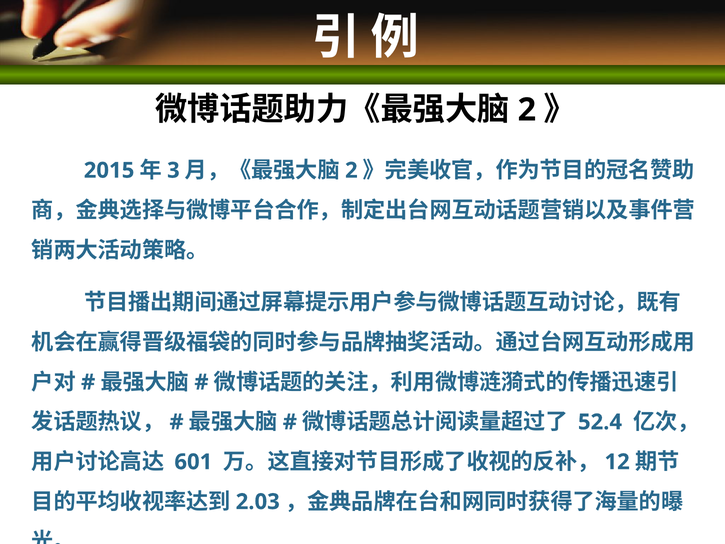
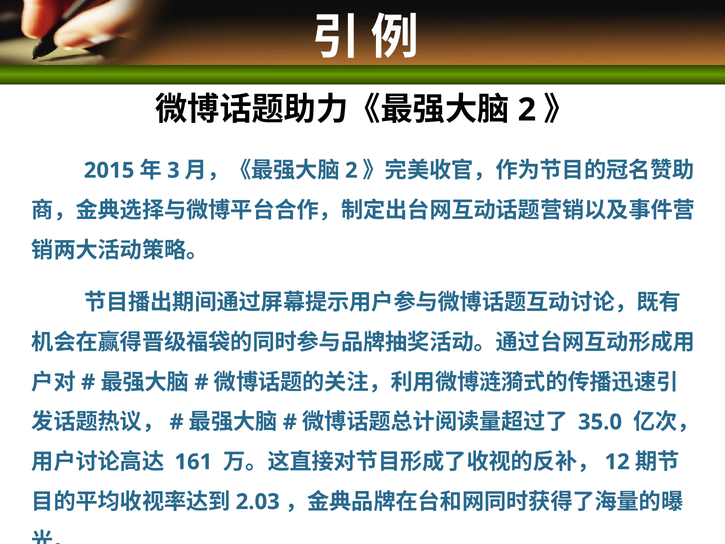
52.4: 52.4 -> 35.0 (600, 422)
601: 601 -> 161 (193, 462)
